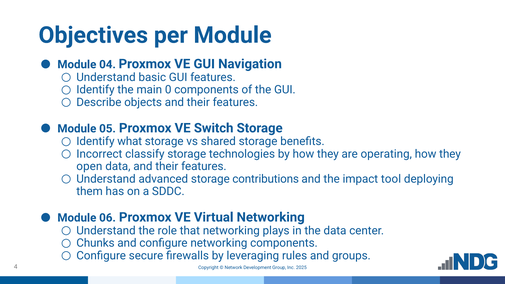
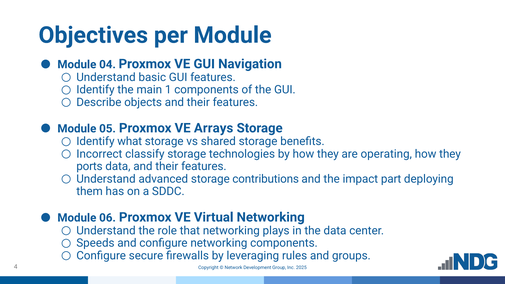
0: 0 -> 1 (168, 90)
Switch: Switch -> Arrays (214, 128)
open: open -> ports (89, 166)
tool: tool -> part (391, 179)
Chunks: Chunks -> Speeds (95, 243)
